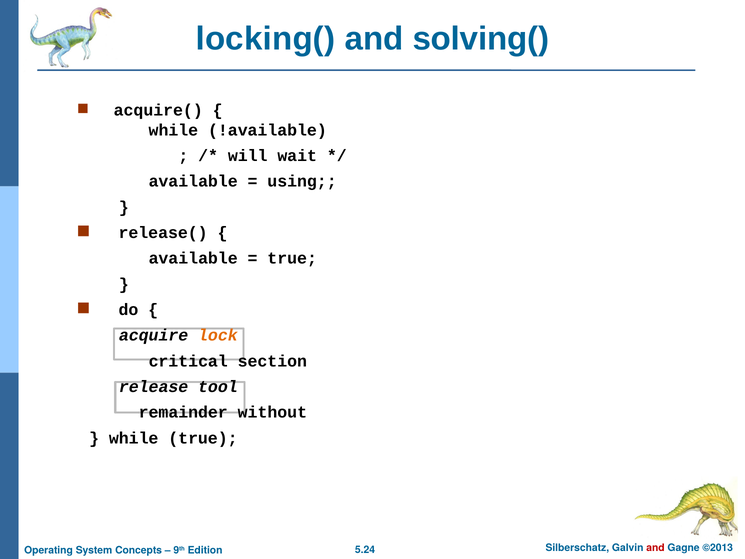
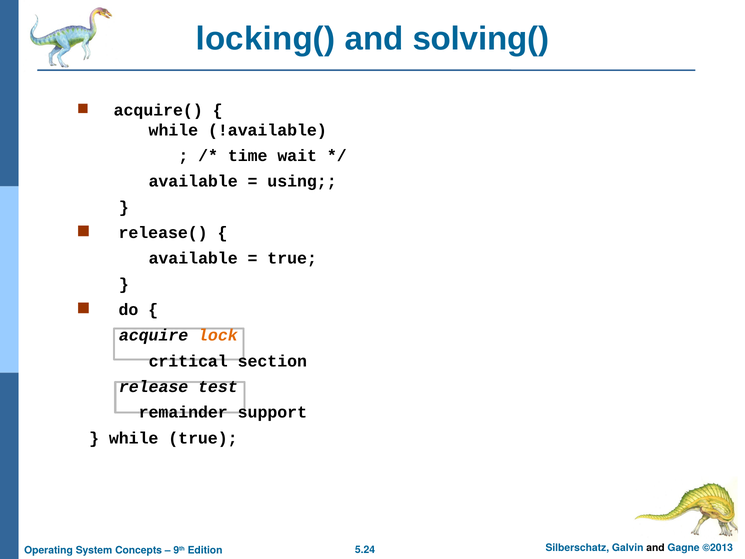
will: will -> time (248, 156)
tool: tool -> test (218, 387)
without: without -> support (272, 412)
and colour: red -> black (655, 547)
